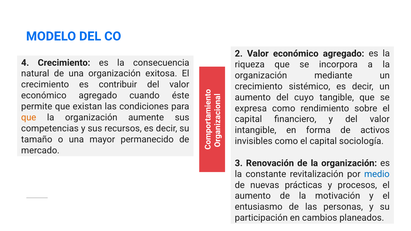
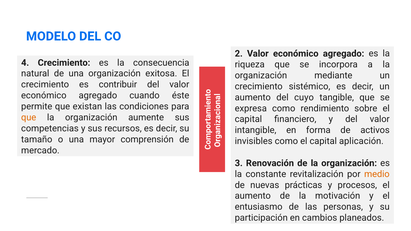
permanecido: permanecido -> comprensión (147, 139)
sociología: sociología -> aplicación (361, 141)
medio colour: blue -> orange (377, 174)
